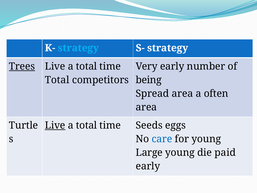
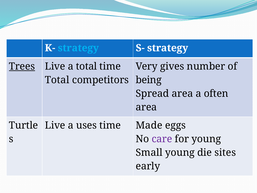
Very early: early -> gives (172, 66)
Live underline: present -> none (55, 125)
total: total -> uses (86, 125)
Seeds: Seeds -> Made (149, 125)
care colour: blue -> purple (162, 139)
Large: Large -> Small (149, 152)
paid: paid -> sites (225, 152)
